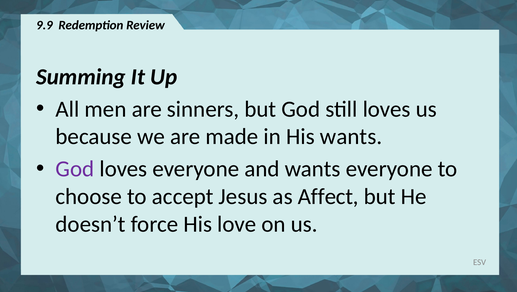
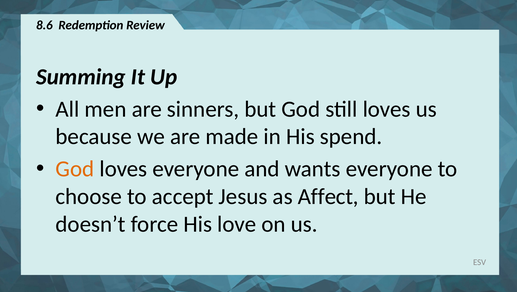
9.9: 9.9 -> 8.6 (44, 25)
His wants: wants -> spend (351, 137)
God colour: purple -> orange (75, 169)
